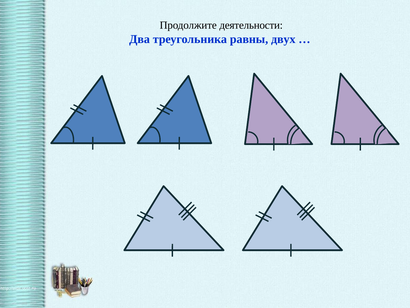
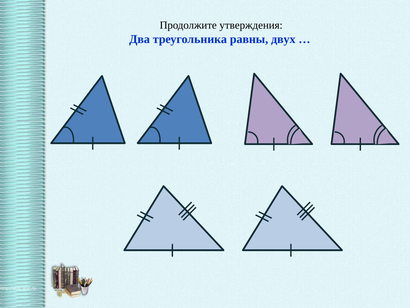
деятельности: деятельности -> утверждения (251, 25)
